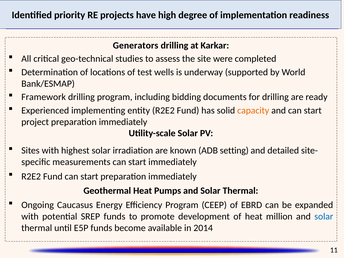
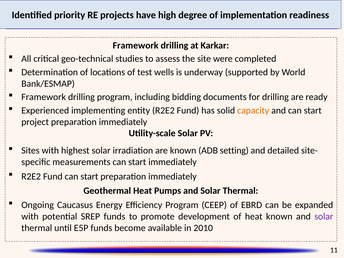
Generators: Generators -> Framework (136, 45)
heat million: million -> known (279, 217)
solar colour: blue -> purple (324, 217)
2014: 2014 -> 2010 (203, 228)
